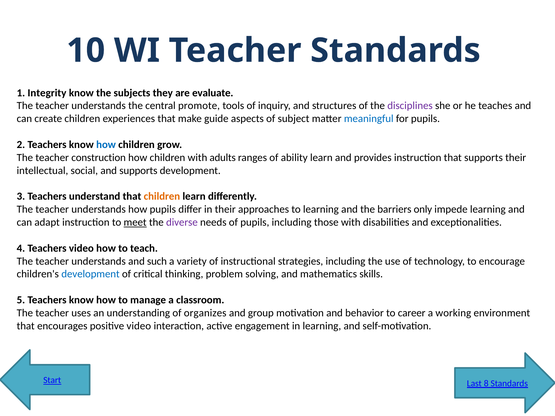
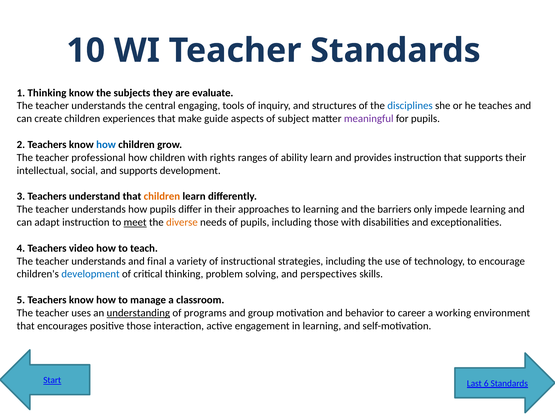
1 Integrity: Integrity -> Thinking (47, 93)
promote: promote -> engaging (199, 106)
disciplines colour: purple -> blue (410, 106)
meaningful colour: blue -> purple (369, 119)
construction: construction -> professional (99, 158)
adults: adults -> rights (223, 158)
diverse colour: purple -> orange (182, 222)
such: such -> final (157, 261)
mathematics: mathematics -> perspectives (329, 274)
understanding underline: none -> present (138, 313)
organizes: organizes -> programs (205, 313)
positive video: video -> those (139, 326)
8: 8 -> 6 (486, 384)
